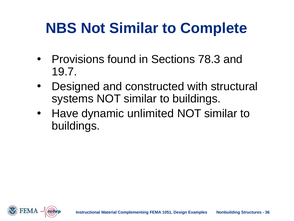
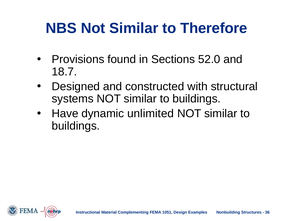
Complete: Complete -> Therefore (214, 28)
78.3: 78.3 -> 52.0 (209, 59)
19.7: 19.7 -> 18.7 (64, 72)
